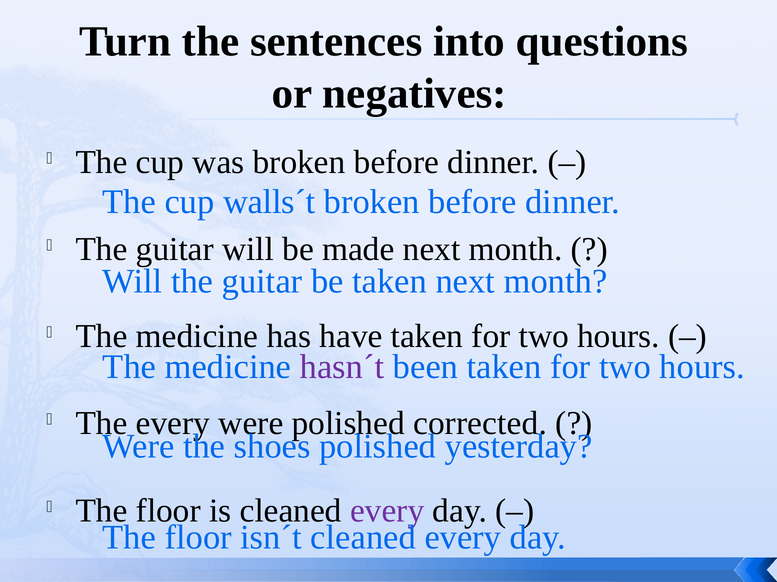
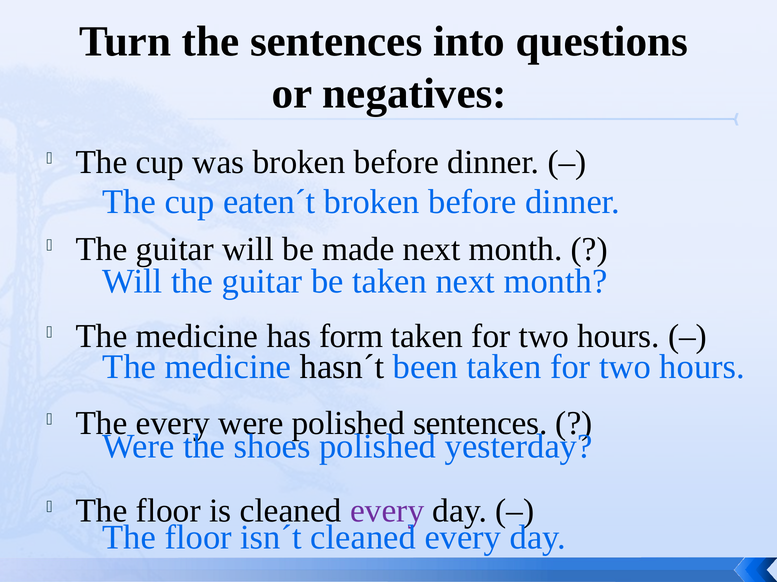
walls´t: walls´t -> eaten´t (269, 202)
have: have -> form (351, 337)
hasn´t colour: purple -> black (342, 367)
polished corrected: corrected -> sentences (480, 424)
